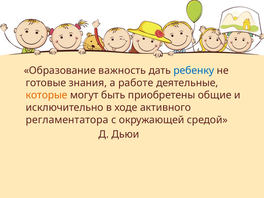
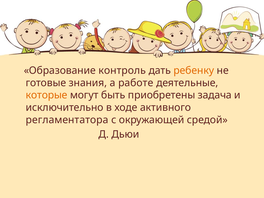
важность: важность -> контроль (122, 71)
ребенку colour: blue -> orange (194, 71)
общие: общие -> задача (215, 95)
